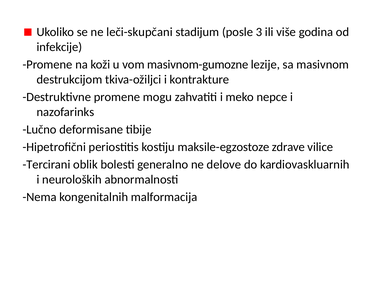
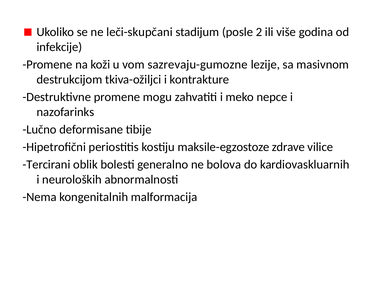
3: 3 -> 2 (259, 32)
masivnom-gumozne: masivnom-gumozne -> sazrevaju-gumozne (198, 65)
delove: delove -> bolova (224, 165)
